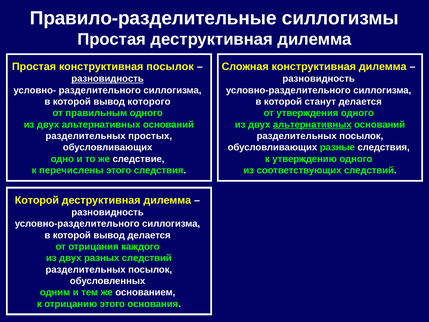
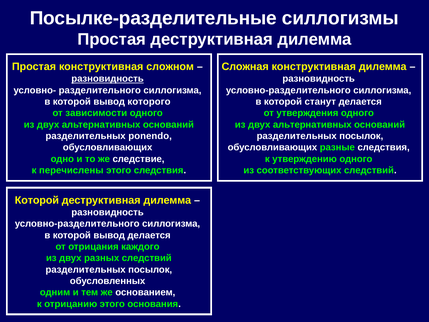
Правило-разделительные: Правило-разделительные -> Посылке-разделительные (153, 18)
конструктивная посылок: посылок -> сложном (170, 67)
правильным: правильным -> зависимости (96, 113)
альтернативных underline: present -> none (312, 124)
простых: простых -> ponendo (150, 136)
